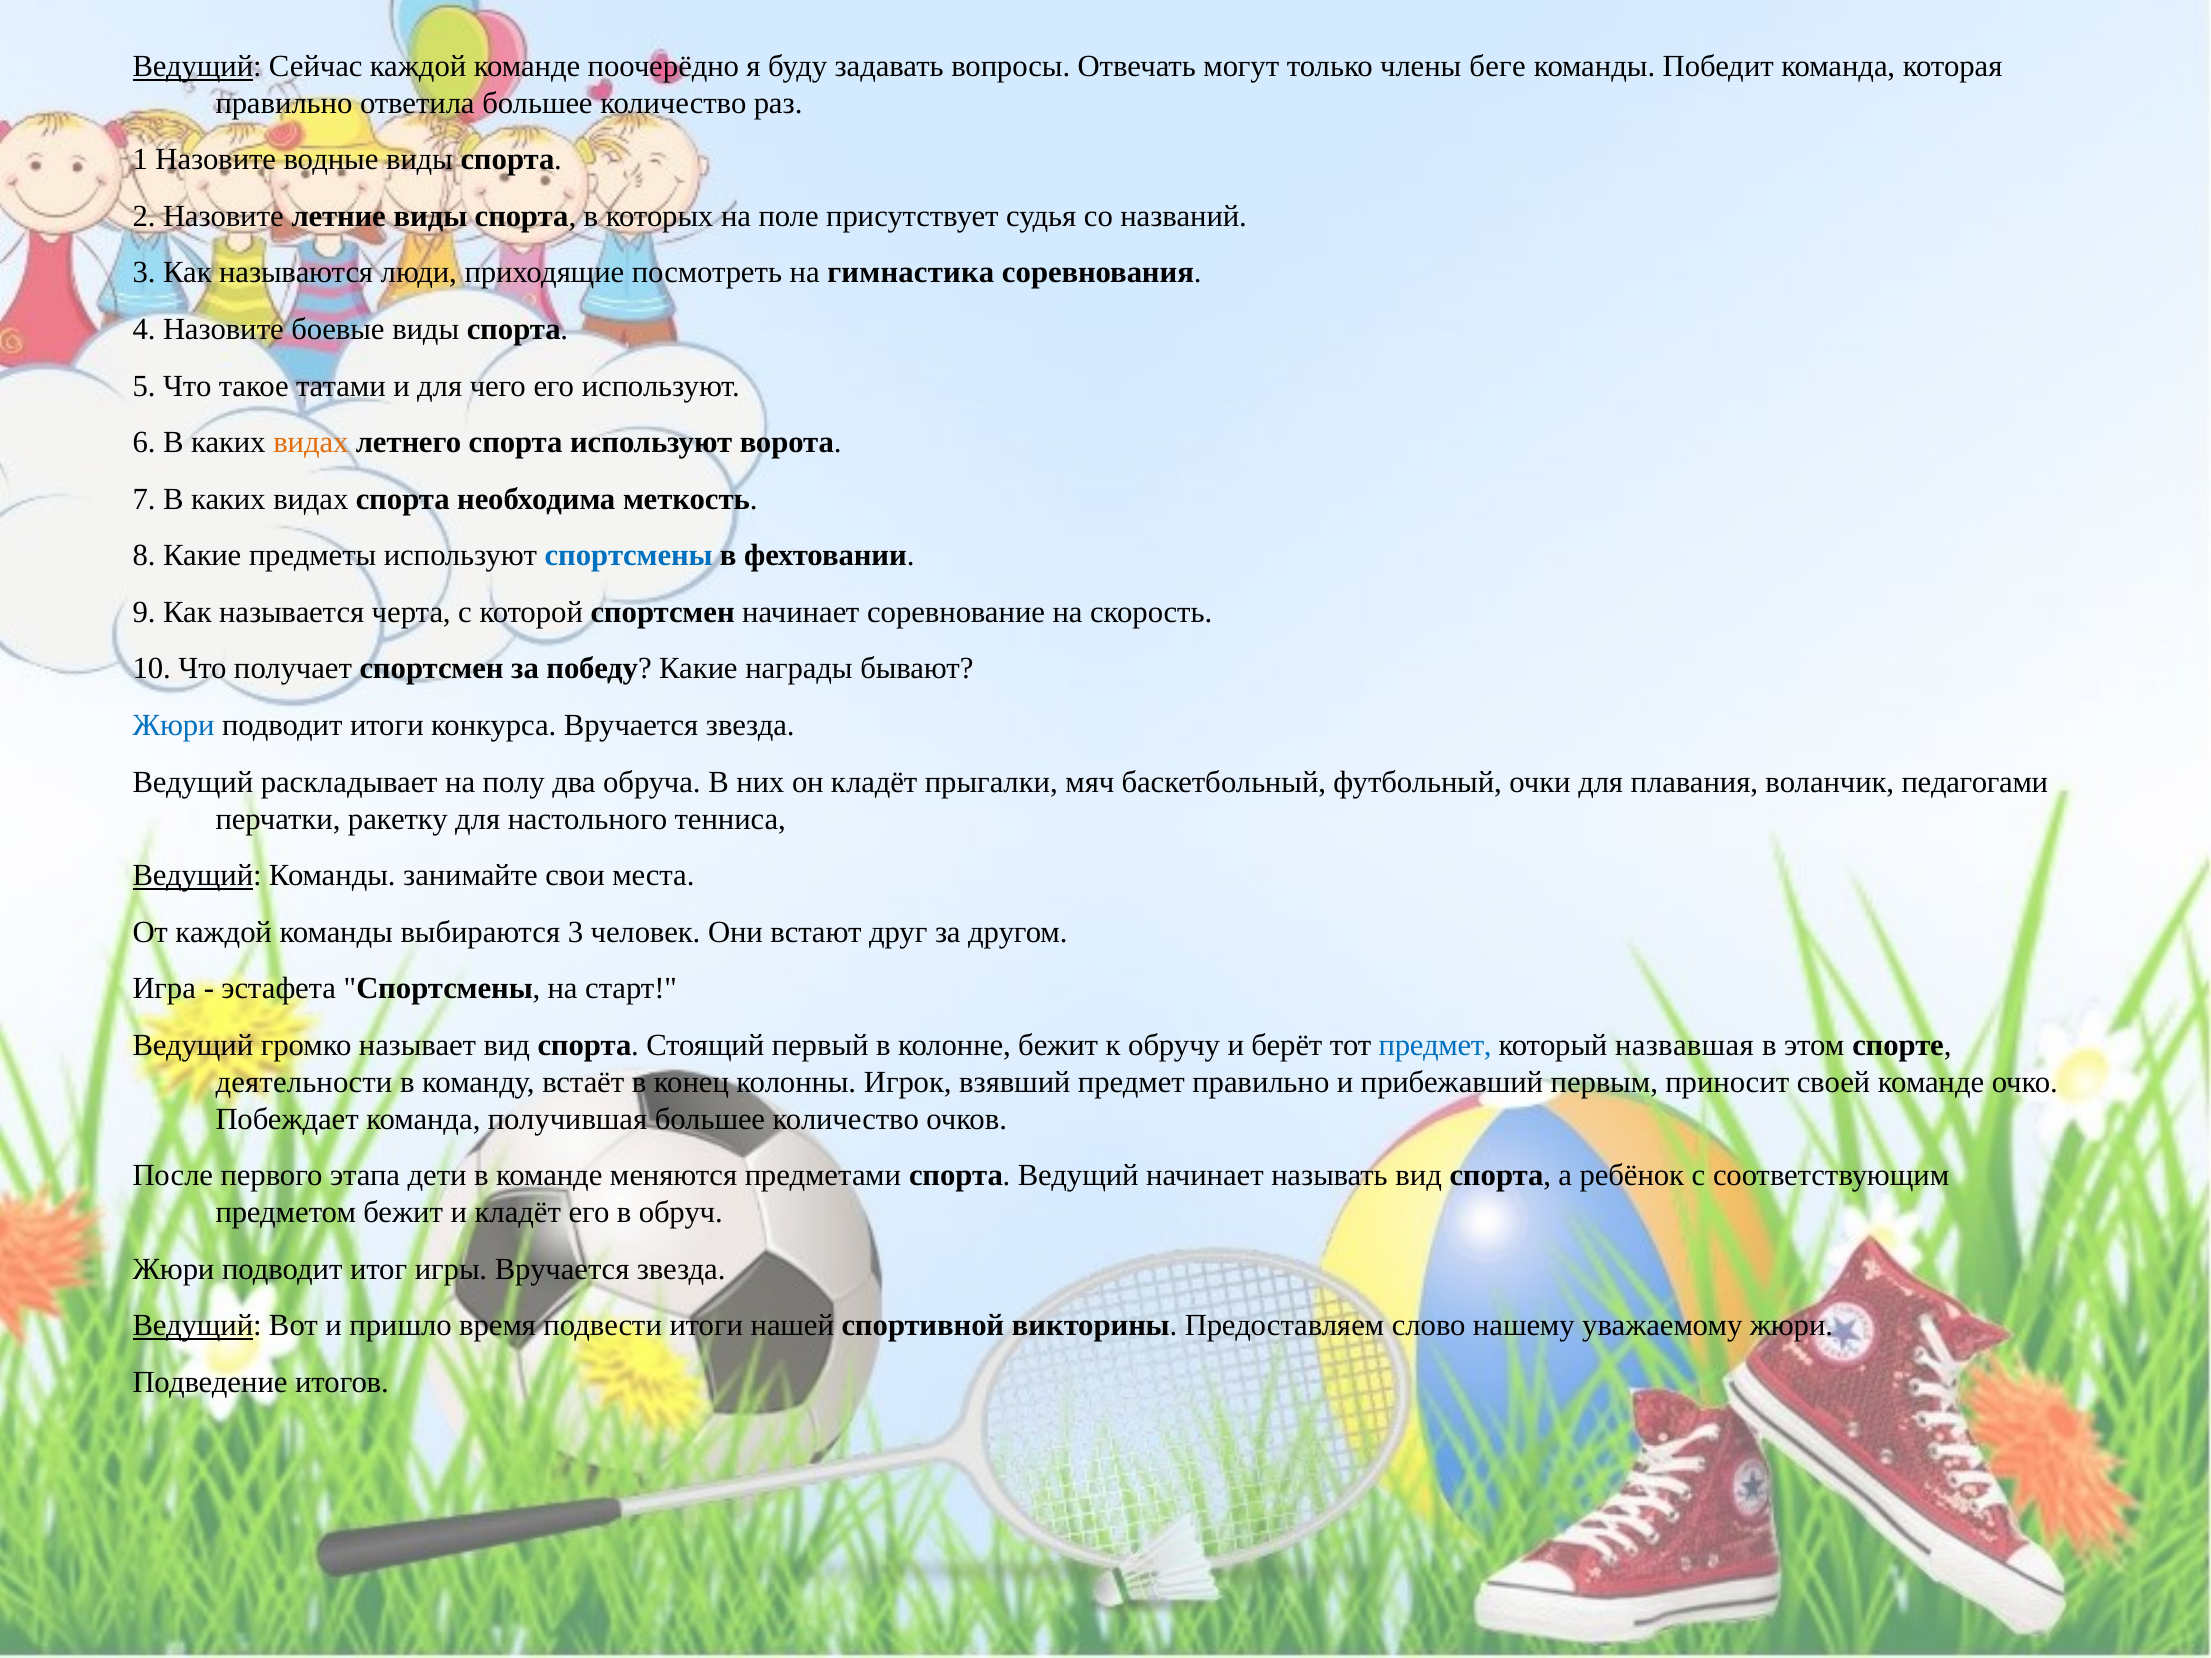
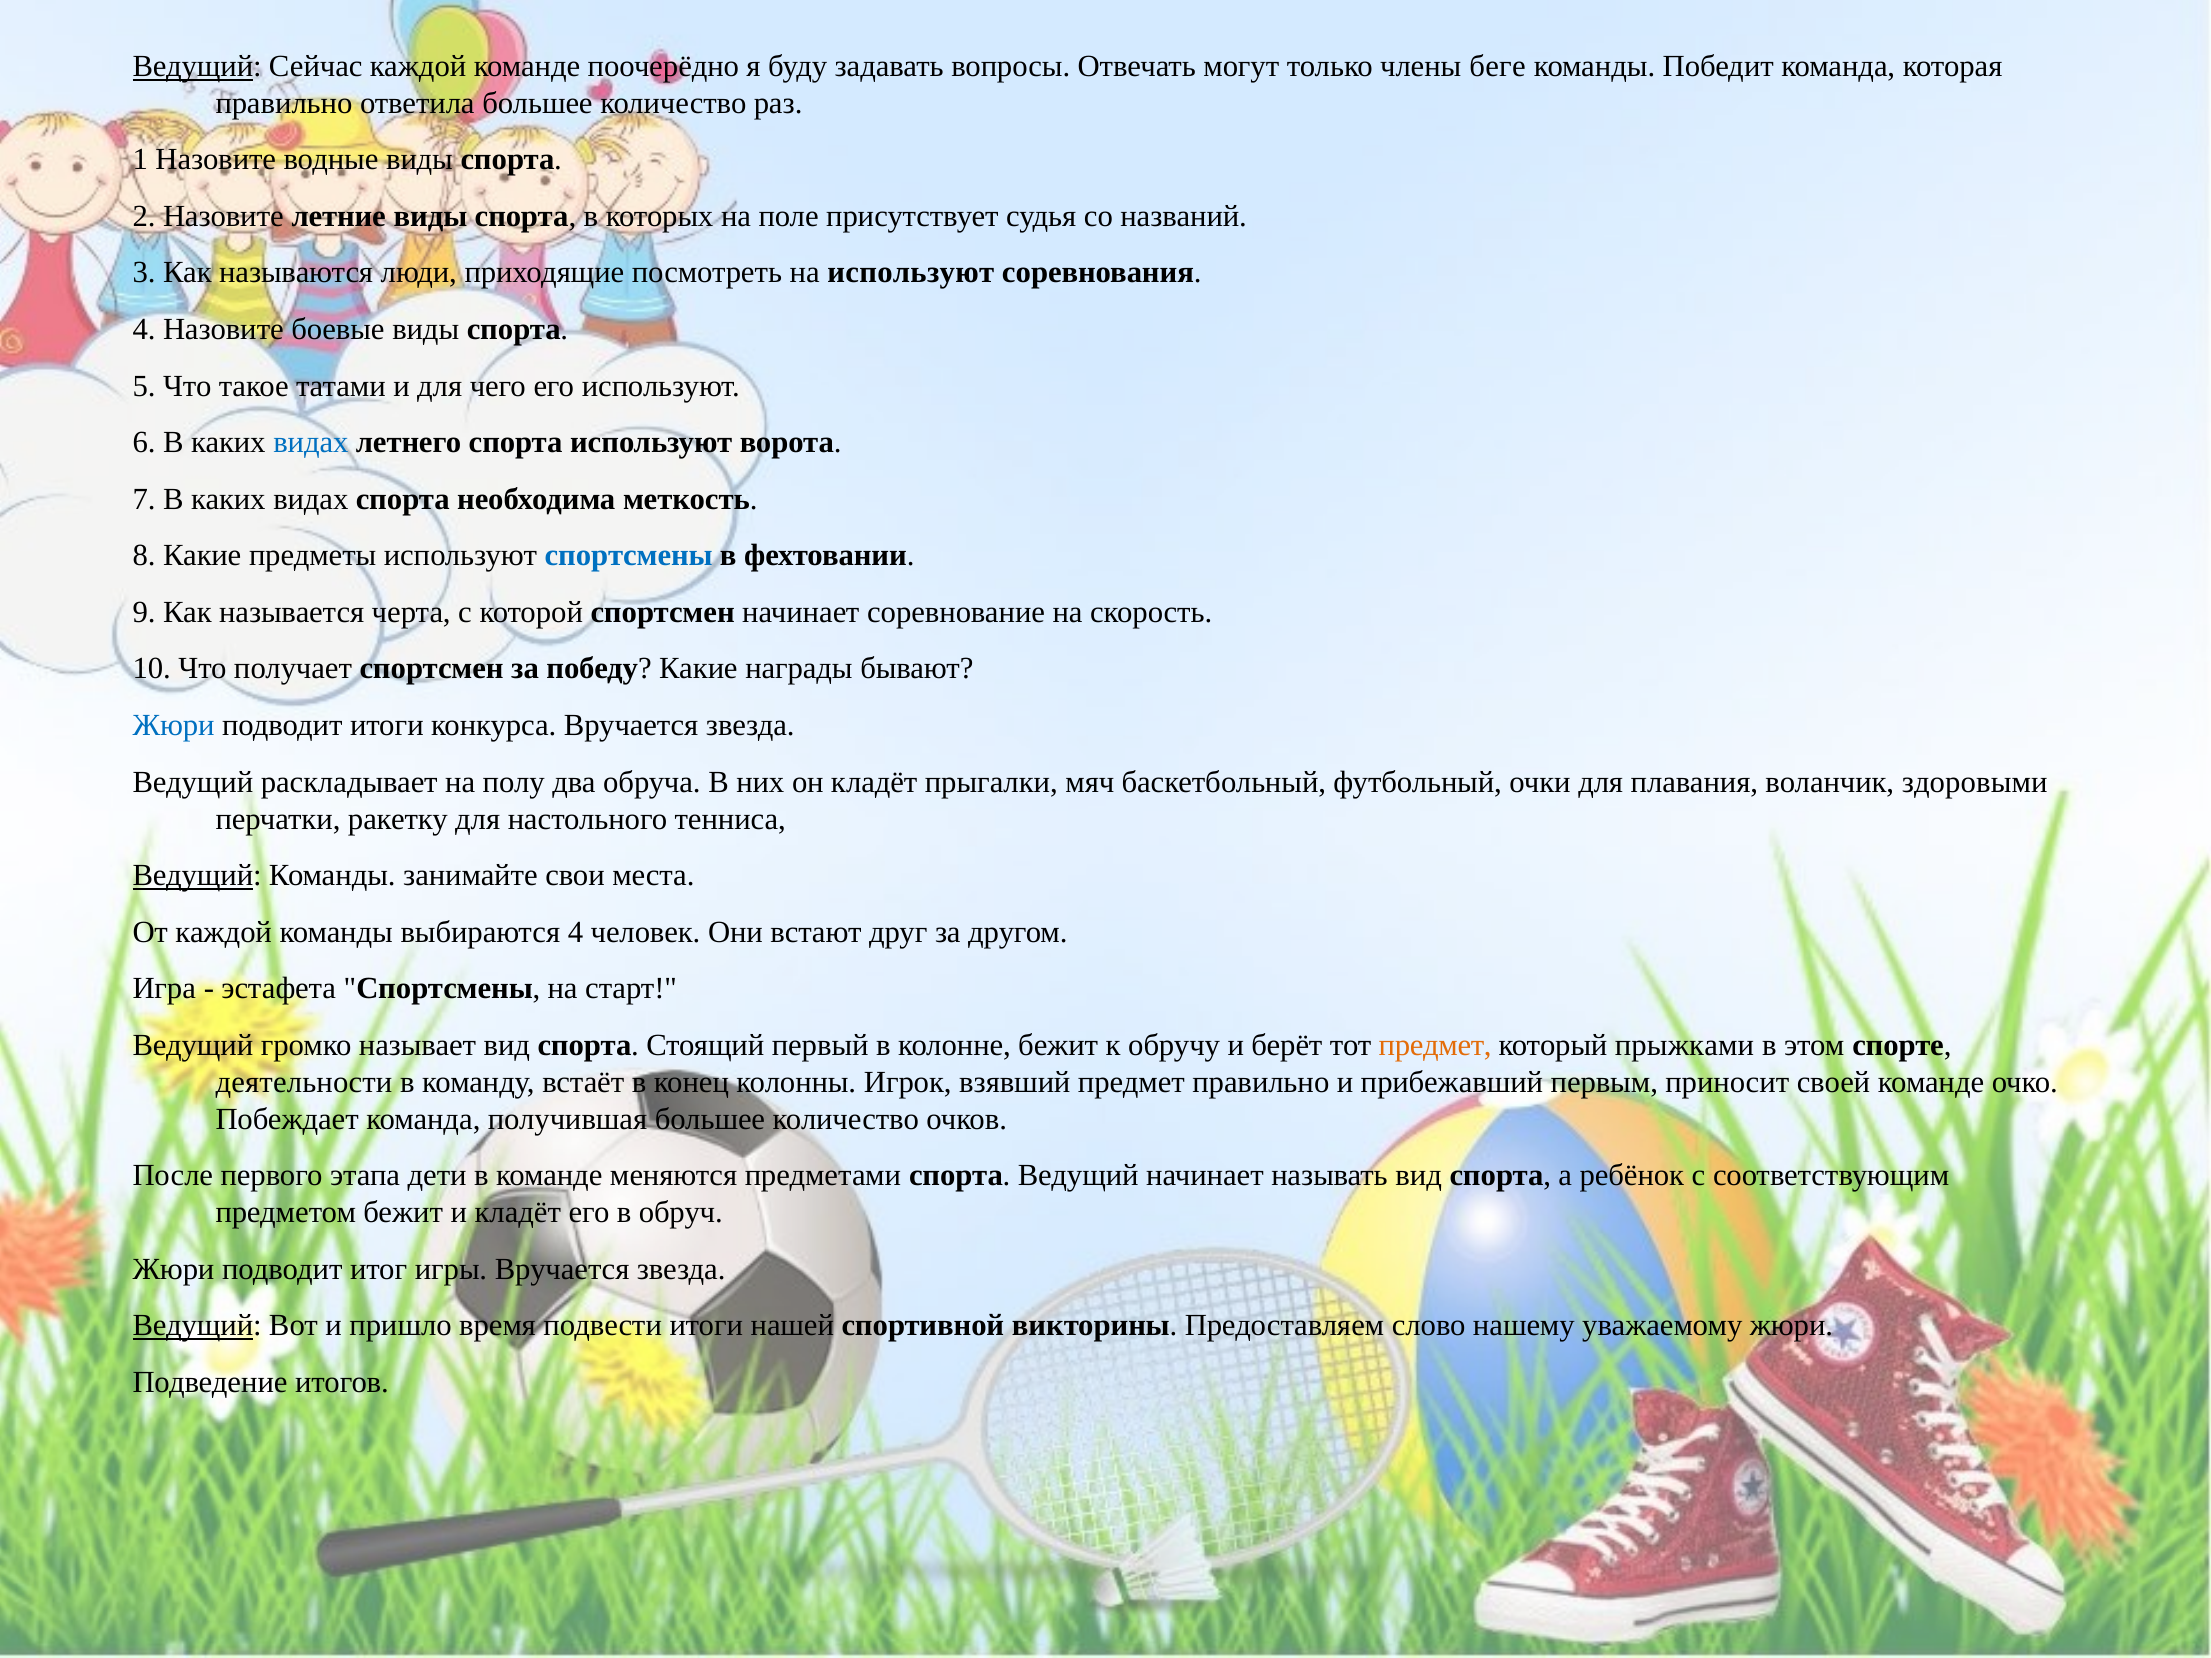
на гимнастика: гимнастика -> используют (911, 273)
видах colour: orange -> blue (311, 443)
педагогами: педагогами -> здоровыми (1975, 782)
выбираются 3: 3 -> 4 (575, 932)
предмет colour: blue -> orange (1435, 1045)
назвавшая: назвавшая -> прыжками (1684, 1045)
